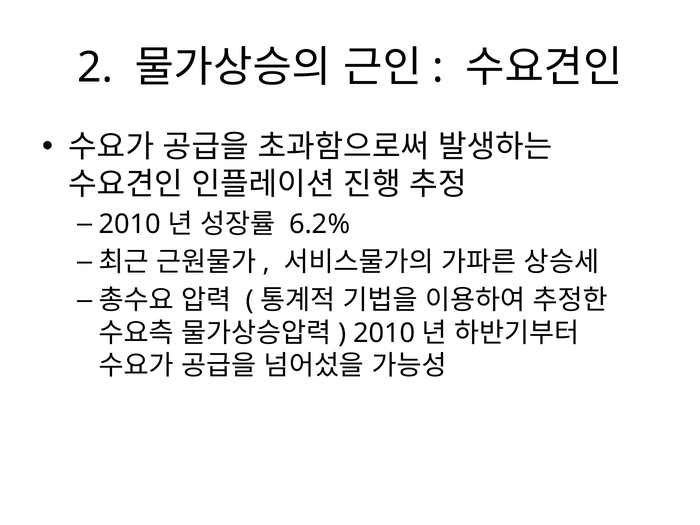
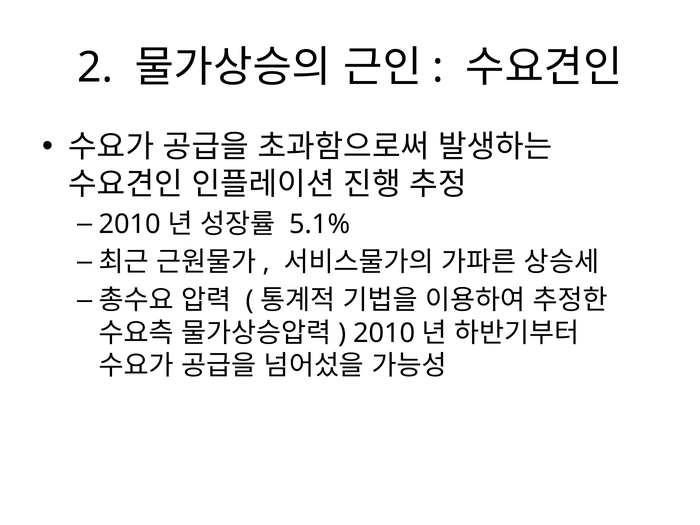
6.2%: 6.2% -> 5.1% (320, 224)
